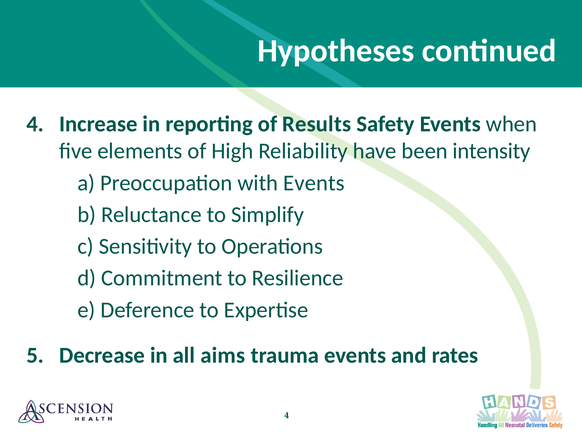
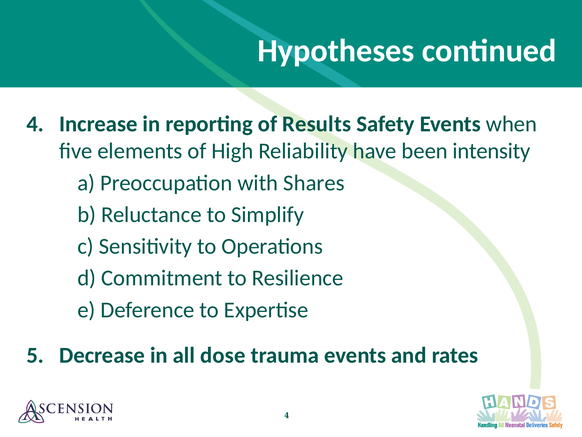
with Events: Events -> Shares (314, 183)
aims: aims -> dose (223, 355)
